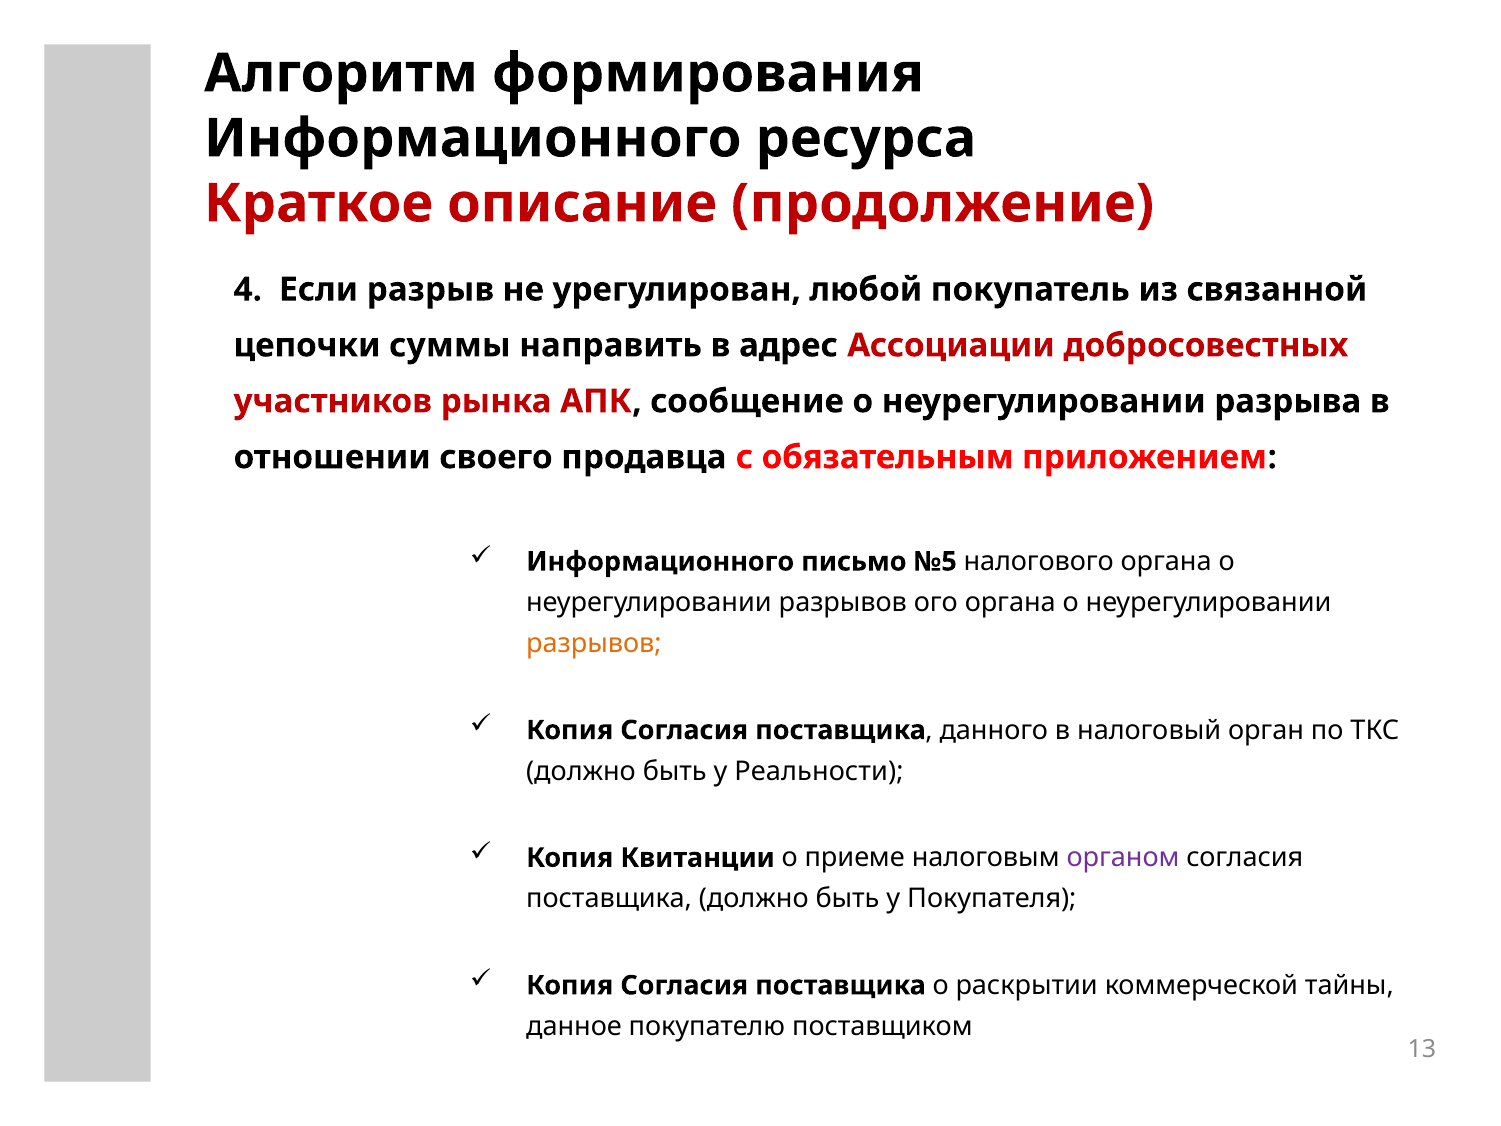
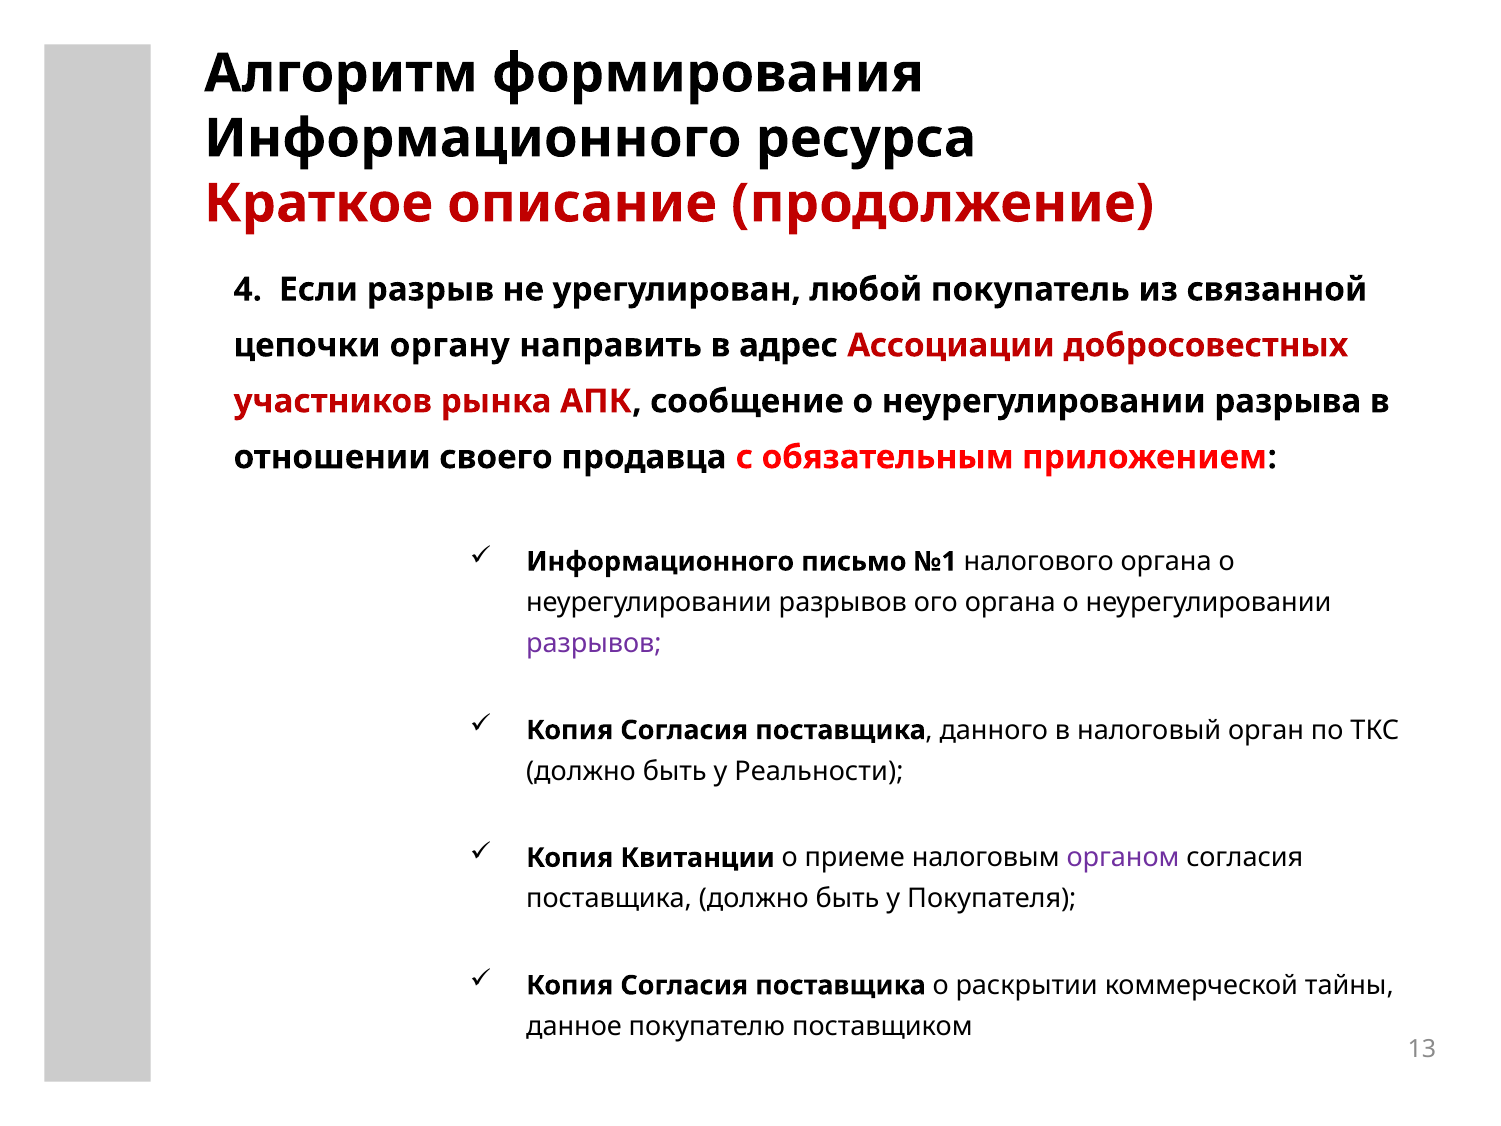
суммы: суммы -> органу (450, 345)
№5: №5 -> №1 (935, 561)
разрывов colour: orange -> purple (594, 644)
